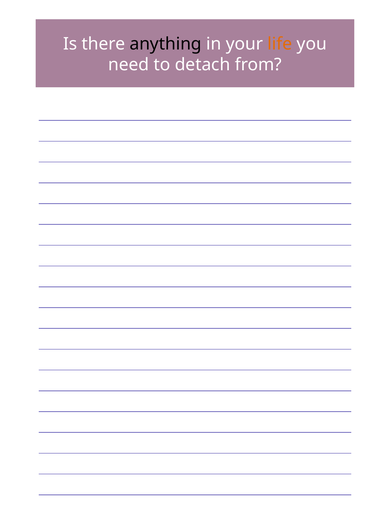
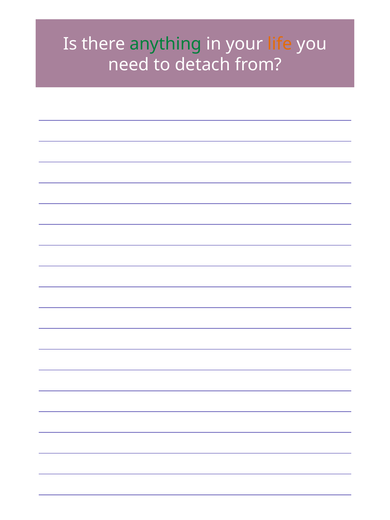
anything colour: black -> green (166, 44)
